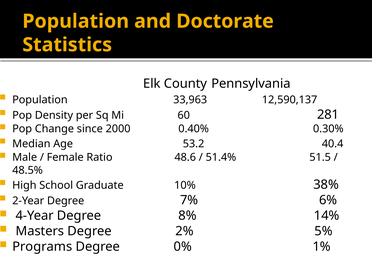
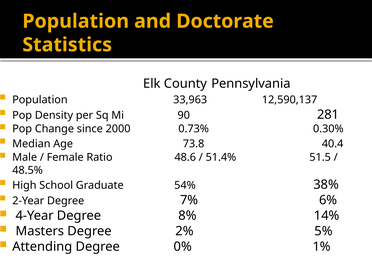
60: 60 -> 90 (184, 115)
0.40%: 0.40% -> 0.73% (194, 129)
53.2: 53.2 -> 73.8 (194, 144)
10%: 10% -> 54% (185, 185)
Programs: Programs -> Attending (42, 247)
